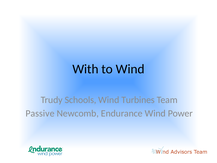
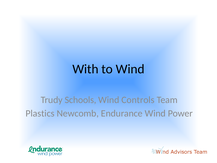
Turbines: Turbines -> Controls (138, 100)
Passive: Passive -> Plastics (40, 113)
